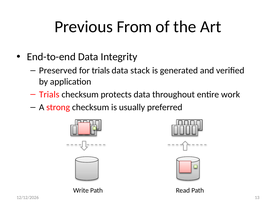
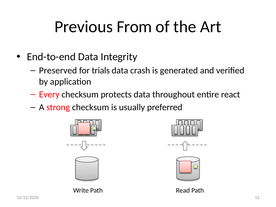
stack: stack -> crash (140, 71)
Trials: Trials -> Every (49, 94)
work: work -> react (231, 94)
